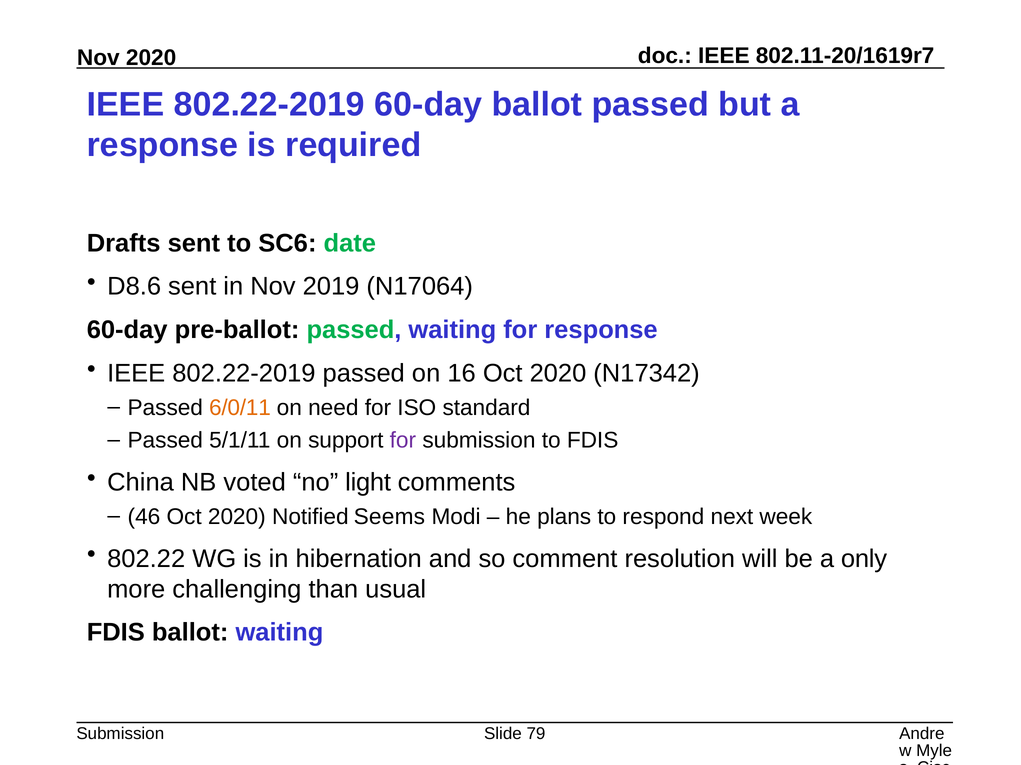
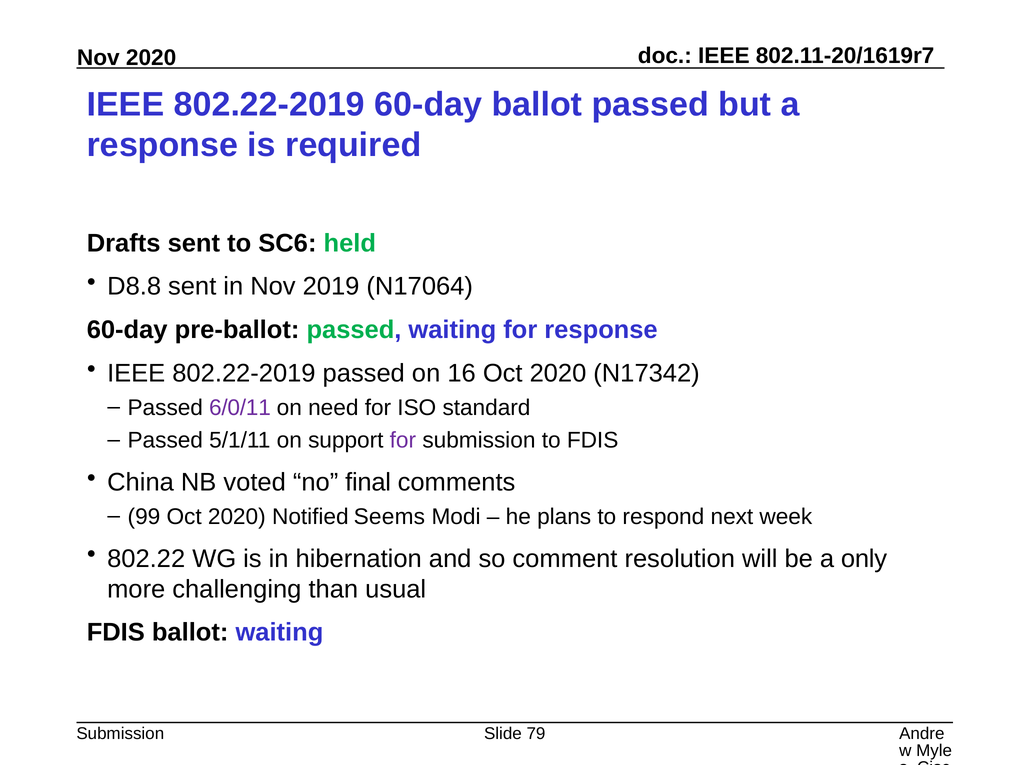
date: date -> held (350, 243)
D8.6: D8.6 -> D8.8 (134, 287)
6/0/11 colour: orange -> purple (240, 408)
light: light -> final (368, 483)
46: 46 -> 99 (144, 517)
